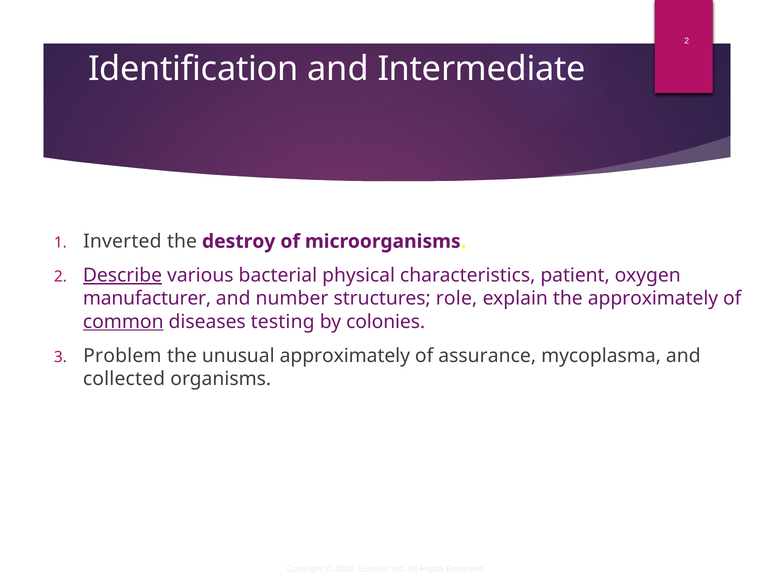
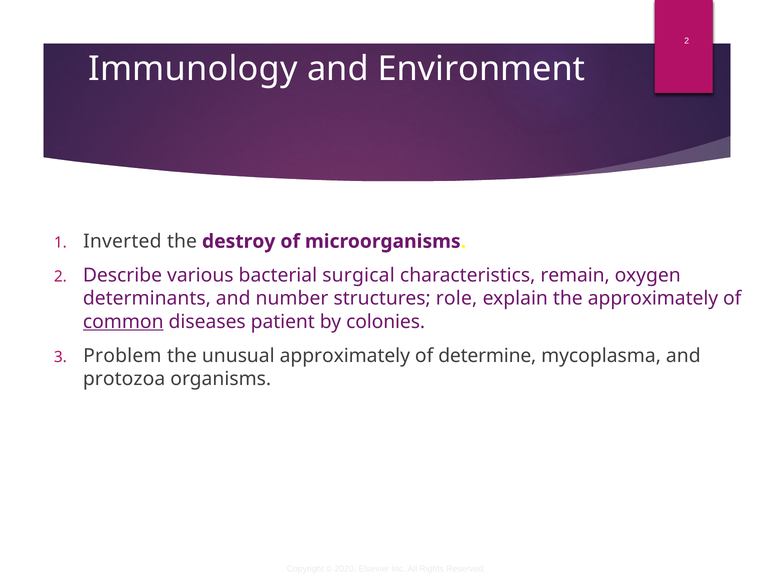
Identification: Identification -> Immunology (193, 69)
Intermediate: Intermediate -> Environment (481, 69)
Describe underline: present -> none (122, 275)
physical: physical -> surgical (359, 275)
patient: patient -> remain (575, 275)
manufacturer: manufacturer -> determinants (147, 298)
testing: testing -> patient (283, 322)
assurance: assurance -> determine (487, 356)
collected: collected -> protozoa (124, 379)
